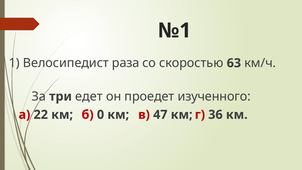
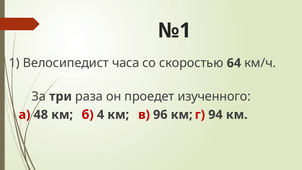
раза: раза -> часа (126, 63)
63: 63 -> 64 (234, 63)
едет: едет -> раза (89, 96)
22: 22 -> 48 (41, 115)
0: 0 -> 4 (101, 115)
47: 47 -> 96 (160, 115)
36: 36 -> 94 (215, 115)
